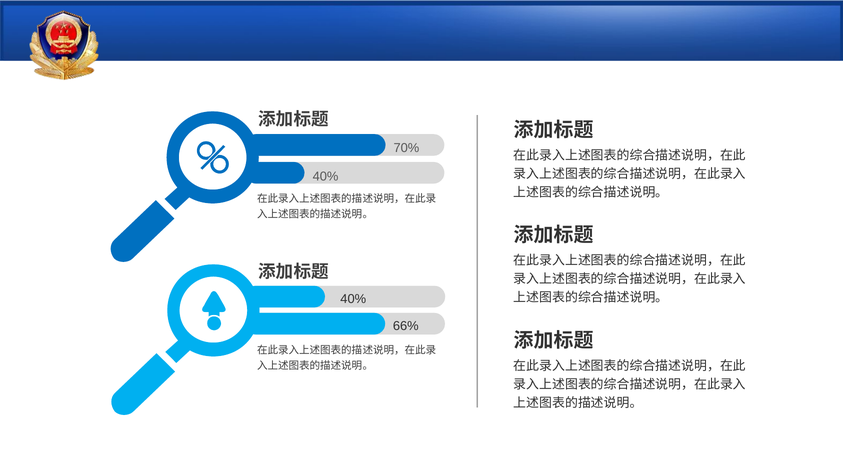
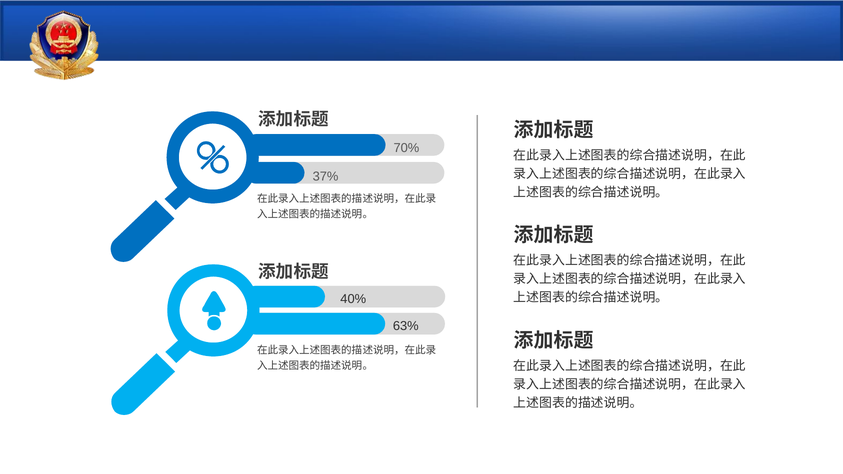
40%: 40% -> 37% (326, 177)
66%: 66% -> 63% (406, 326)
